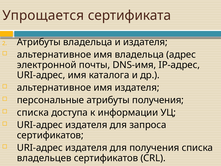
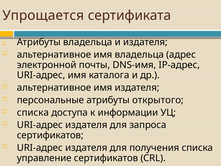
атрибуты получения: получения -> открытого (158, 100)
владельцев: владельцев -> управление (44, 158)
